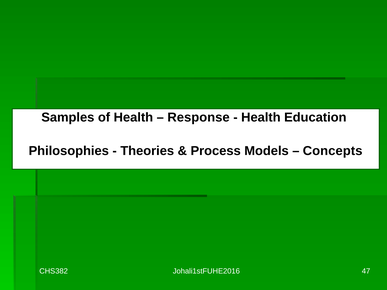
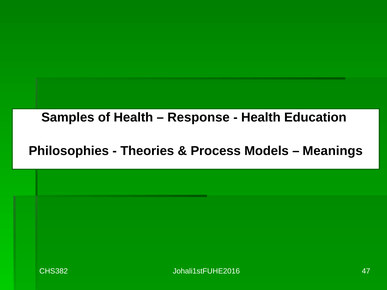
Concepts: Concepts -> Meanings (333, 151)
